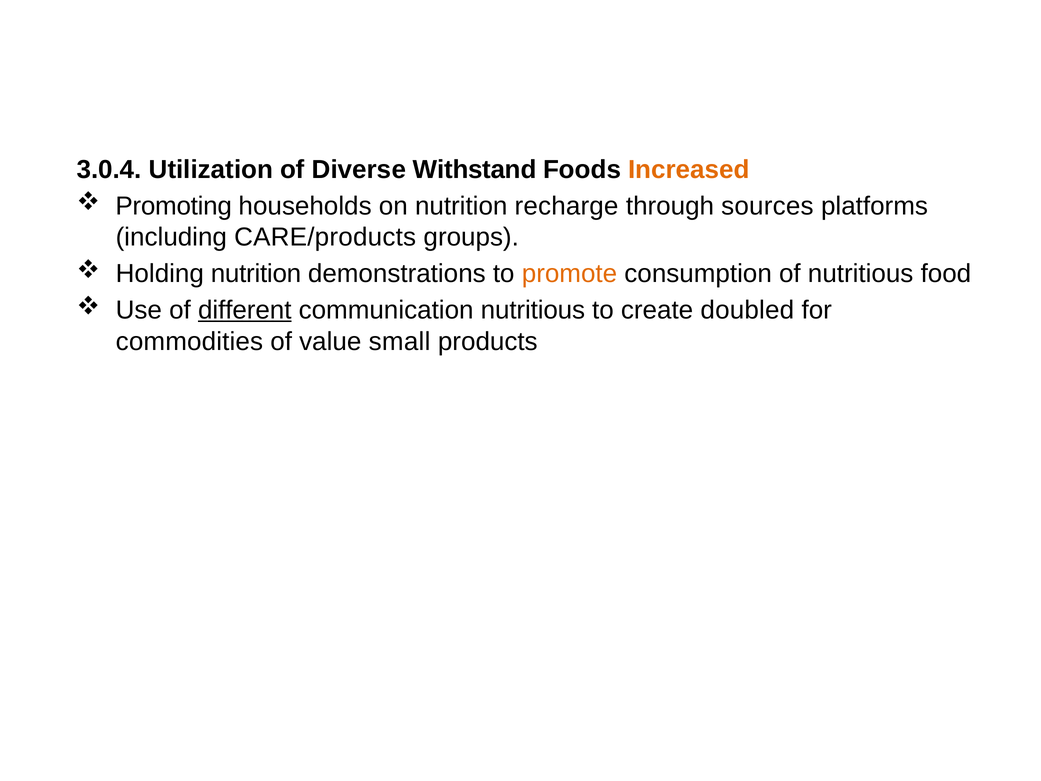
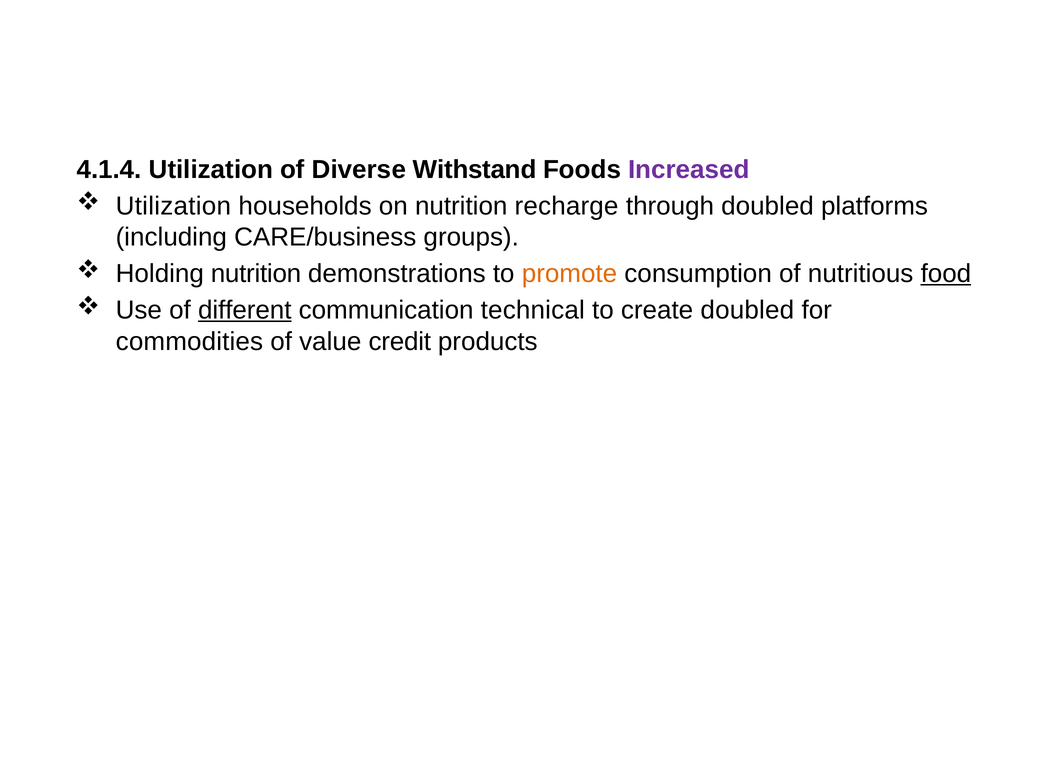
3.0.4: 3.0.4 -> 4.1.4 (109, 170)
Increased colour: orange -> purple (689, 170)
Promoting: Promoting -> Utilization (173, 206)
through sources: sources -> doubled (768, 206)
CARE/products: CARE/products -> CARE/business (325, 237)
food underline: none -> present (946, 274)
communication nutritious: nutritious -> technical (533, 310)
small: small -> credit (400, 341)
